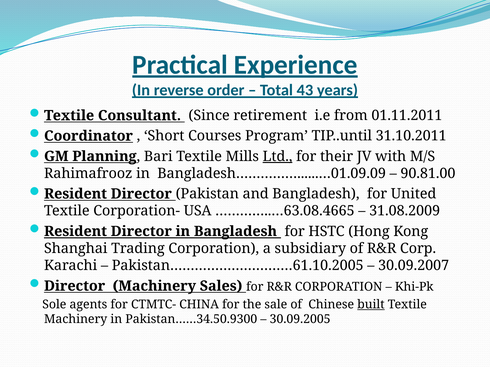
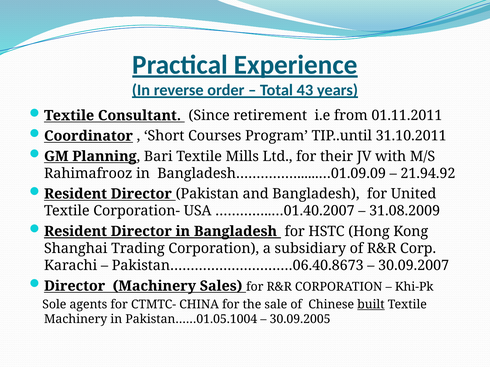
Ltd underline: present -> none (278, 157)
90.81.00: 90.81.00 -> 21.94.92 (428, 174)
…………..…63.08.4665: …………..…63.08.4665 -> …………..…01.40.2007 (285, 211)
Pakistan…………………………61.10.2005: Pakistan…………………………61.10.2005 -> Pakistan…………………………06.40.8673 (238, 266)
Pakistan……34.50.9300: Pakistan……34.50.9300 -> Pakistan……01.05.1004 (191, 320)
